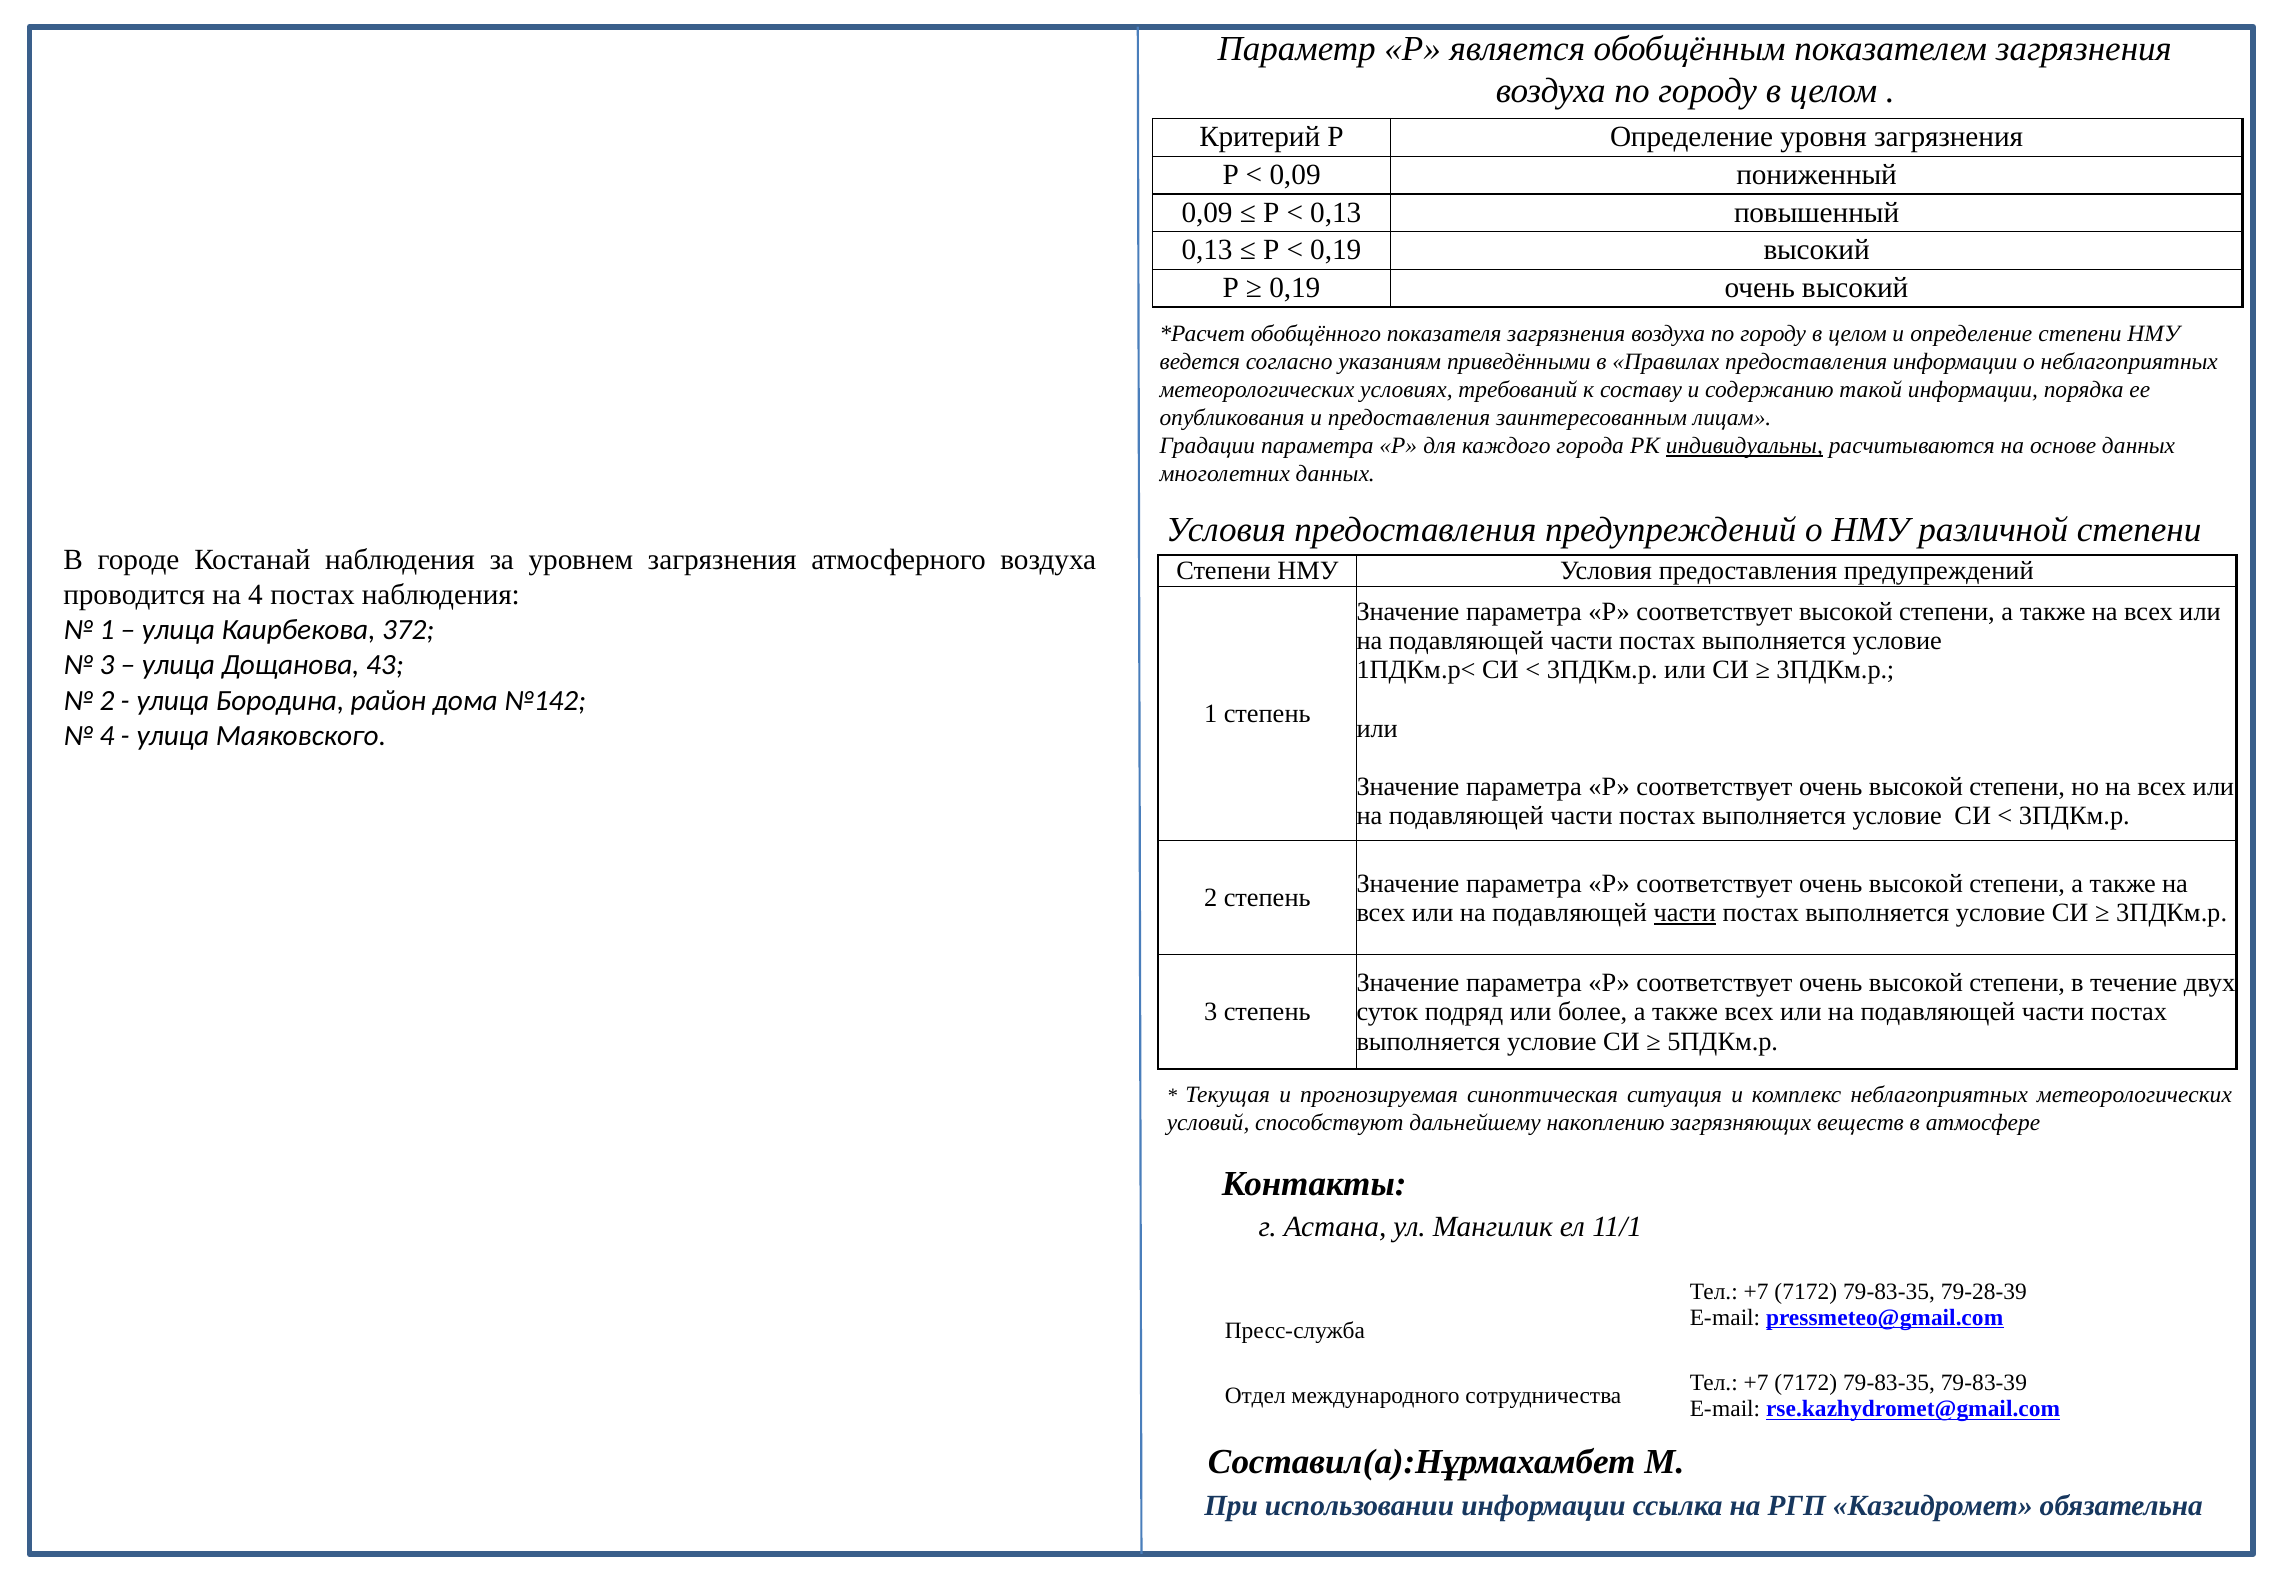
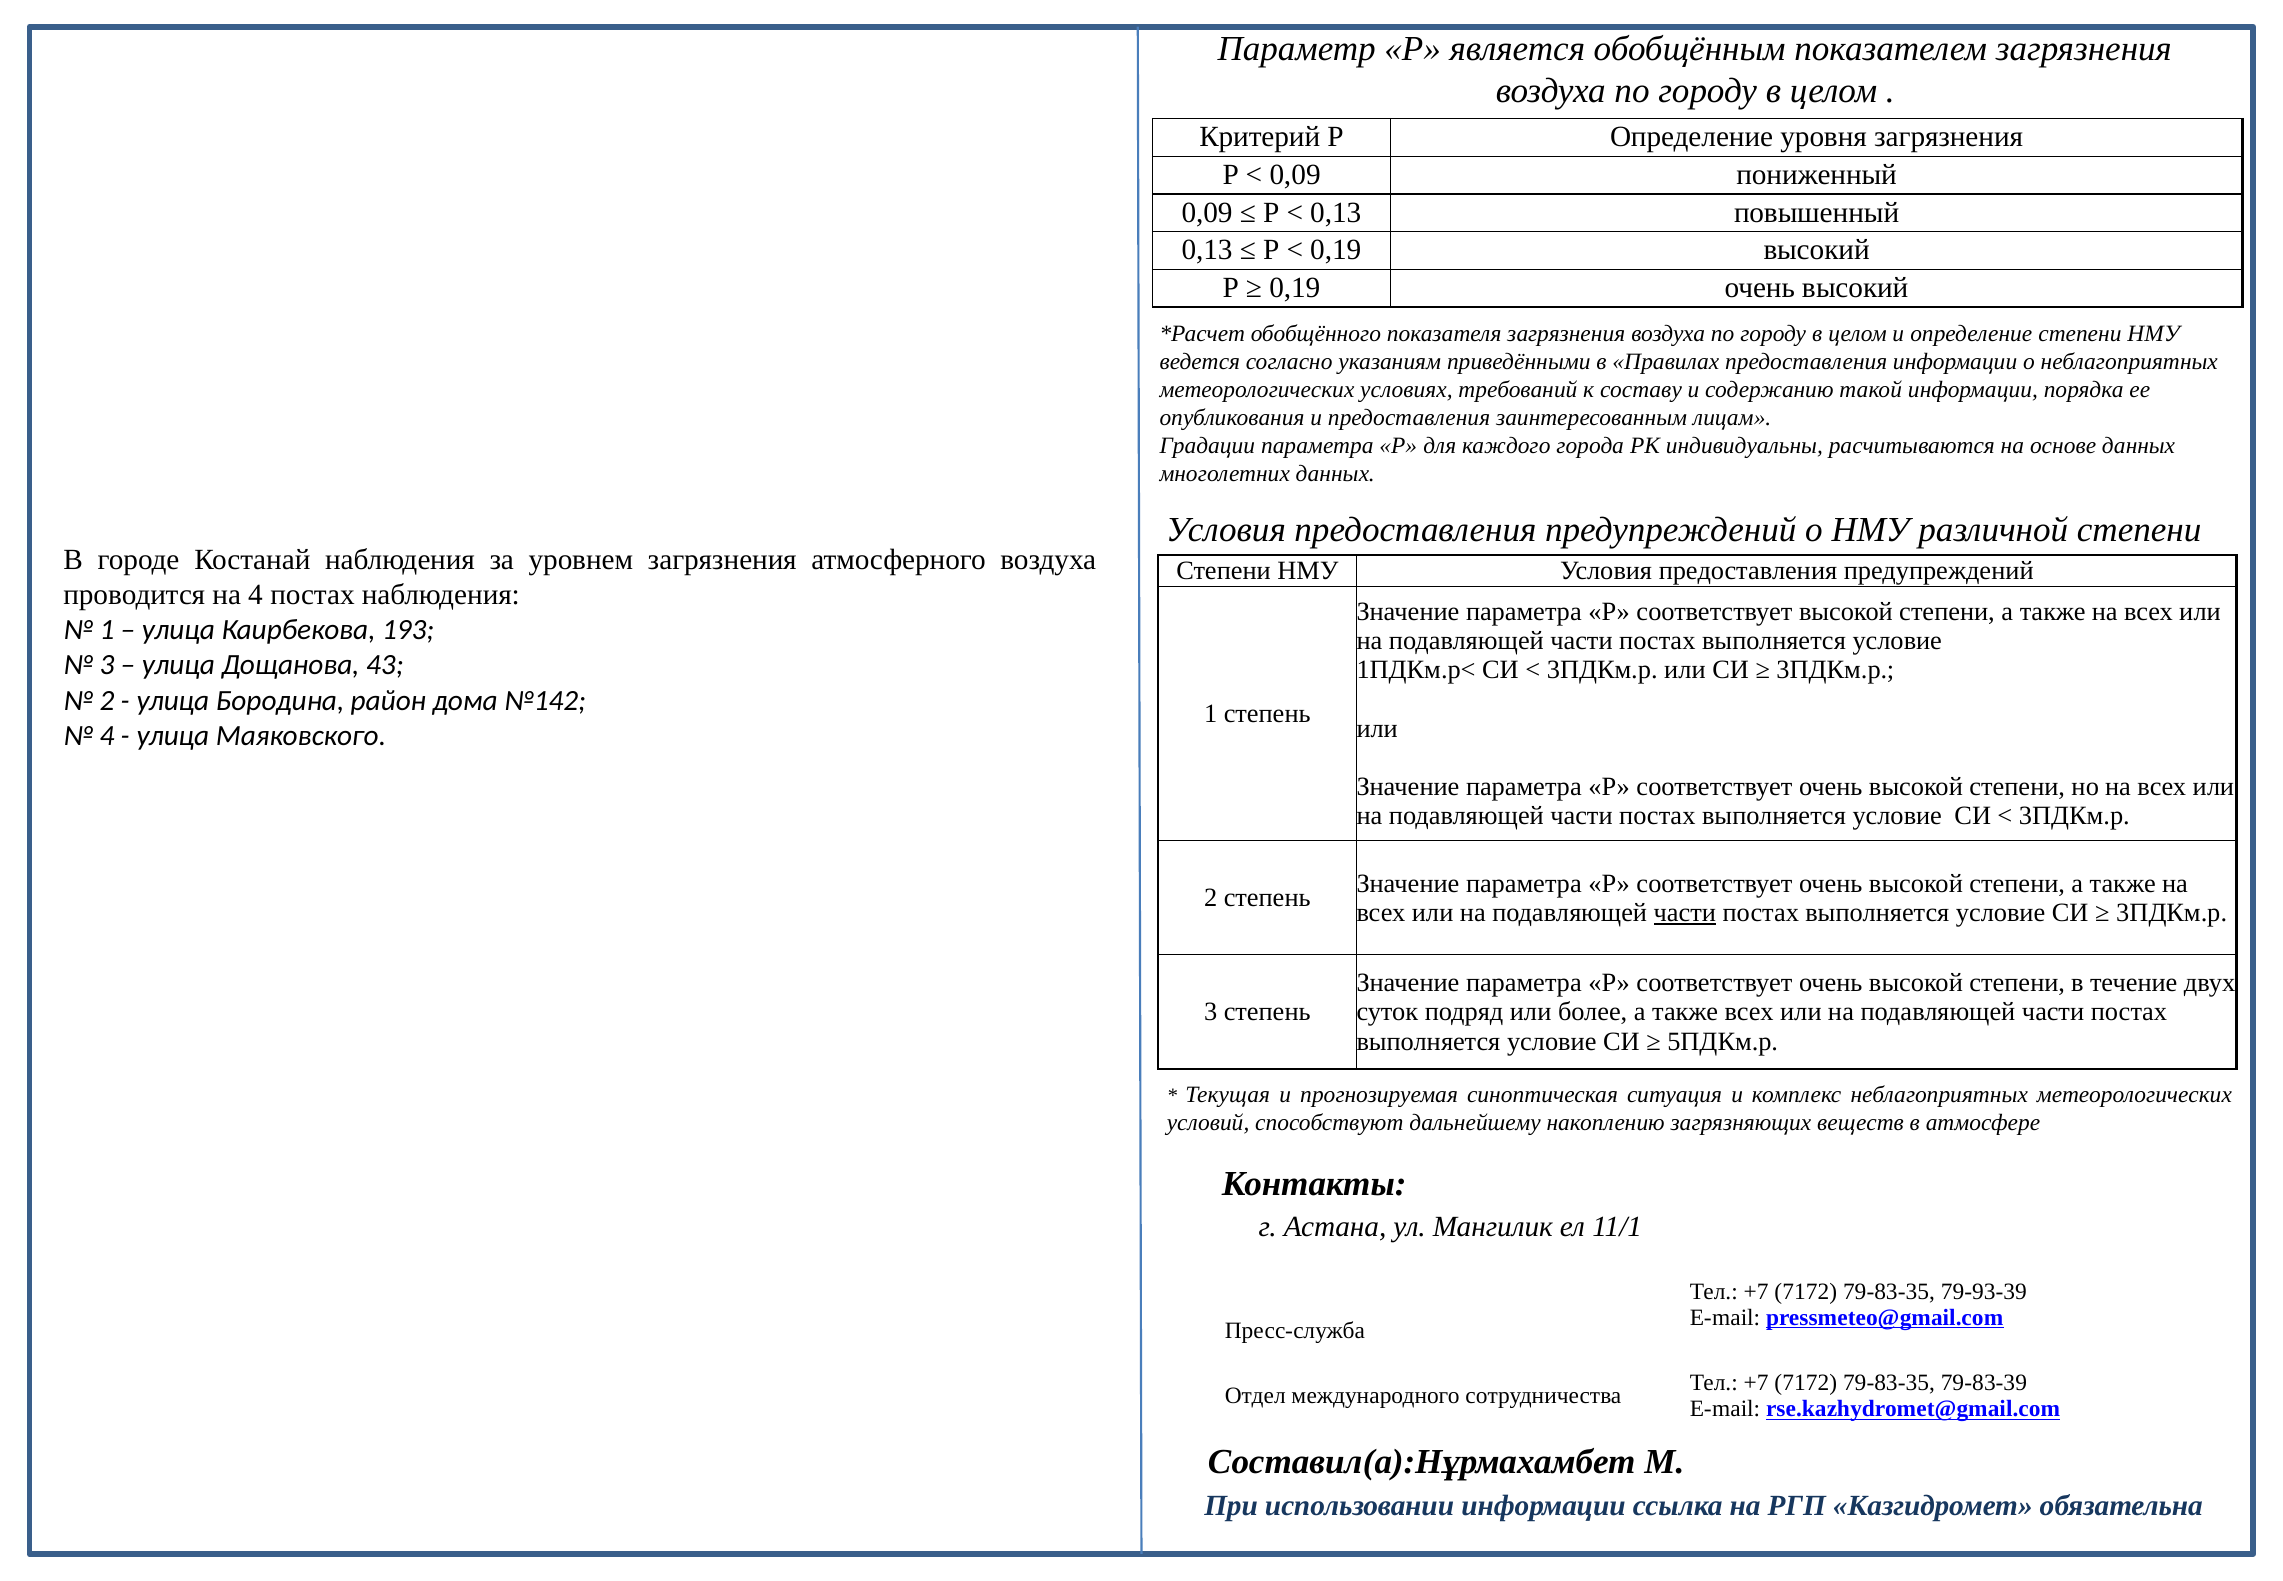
индивидуальны underline: present -> none (1744, 446)
372: 372 -> 193 (408, 630)
79-28-39: 79-28-39 -> 79-93-39 (1984, 1291)
